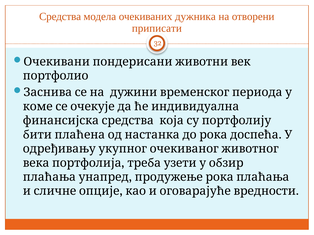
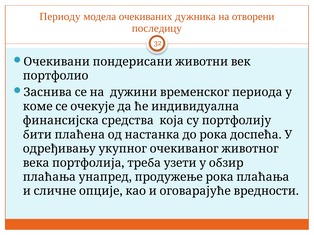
Средства: Средства -> Периоду (60, 17)
приписати: приписати -> последицу (157, 28)
